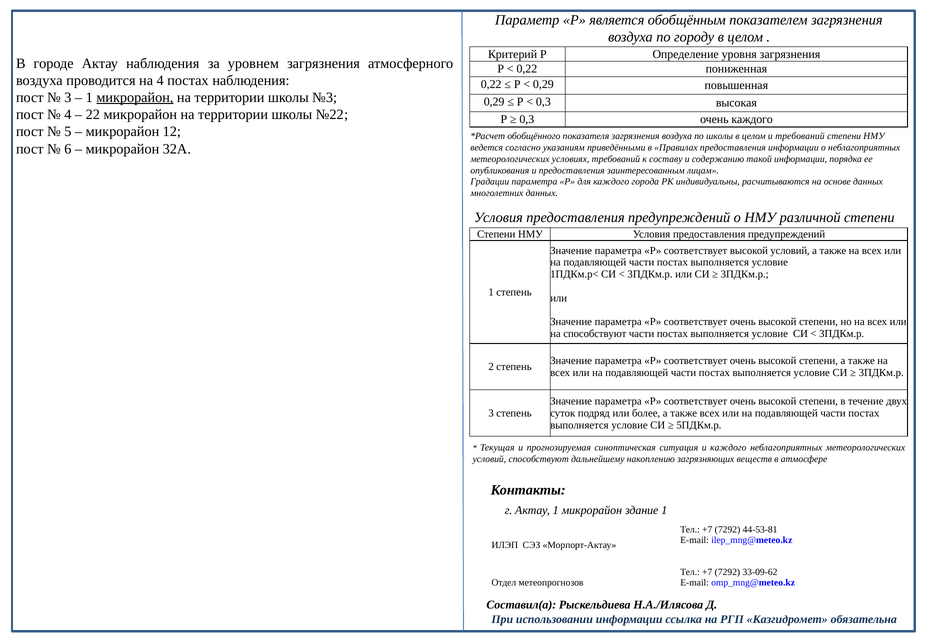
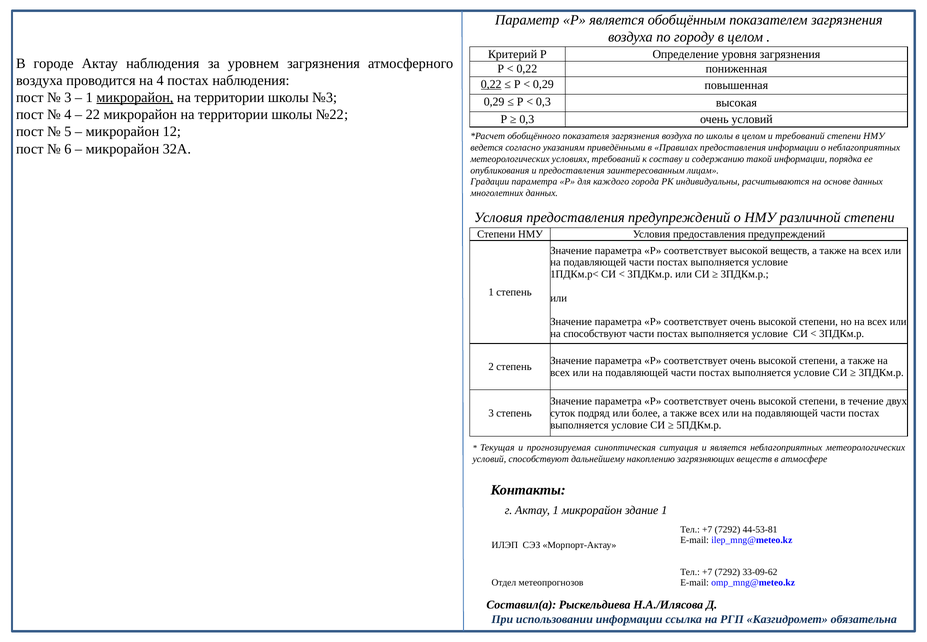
0,22 underline: none -> present (491, 84)
очень каждого: каждого -> условий (752, 119)
высокой условий: условий -> веществ (790, 250)
и каждого: каждого -> является (728, 447)
